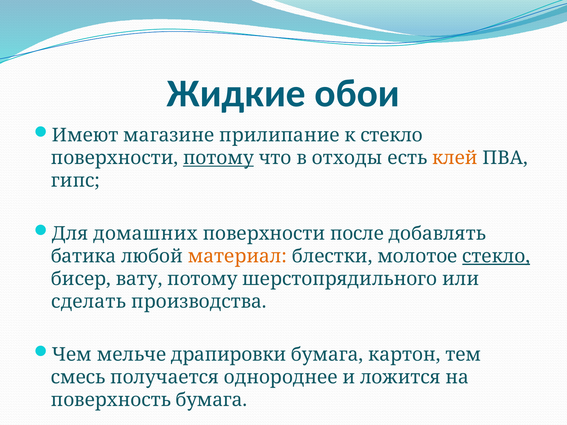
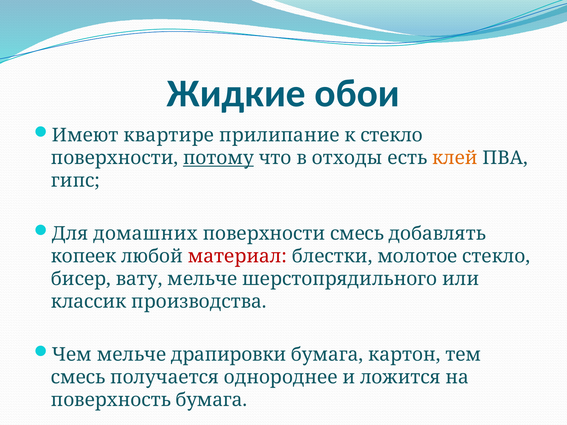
магазине: магазине -> квартире (169, 135)
поверхности после: после -> смесь (357, 234)
батика: батика -> копеек (84, 256)
материал colour: orange -> red (237, 256)
стекло underline: present -> none (496, 256)
вату потому: потому -> мельче (202, 279)
сделать: сделать -> классик (89, 302)
